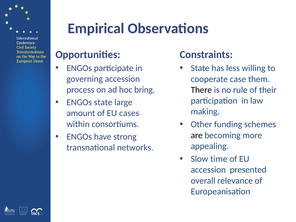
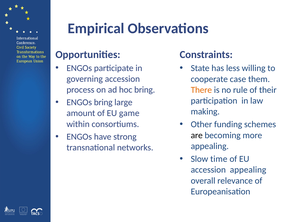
There colour: black -> orange (201, 90)
ENGOs state: state -> bring (103, 102)
cases: cases -> game (129, 113)
accession presented: presented -> appealing (248, 170)
